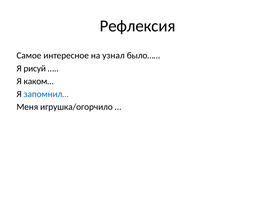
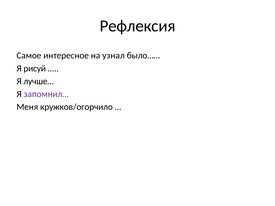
каком…: каком… -> лучше… (39, 81)
запомнил… colour: blue -> purple (46, 94)
игрушка/огорчило: игрушка/огорчило -> кружков/огорчило (76, 107)
